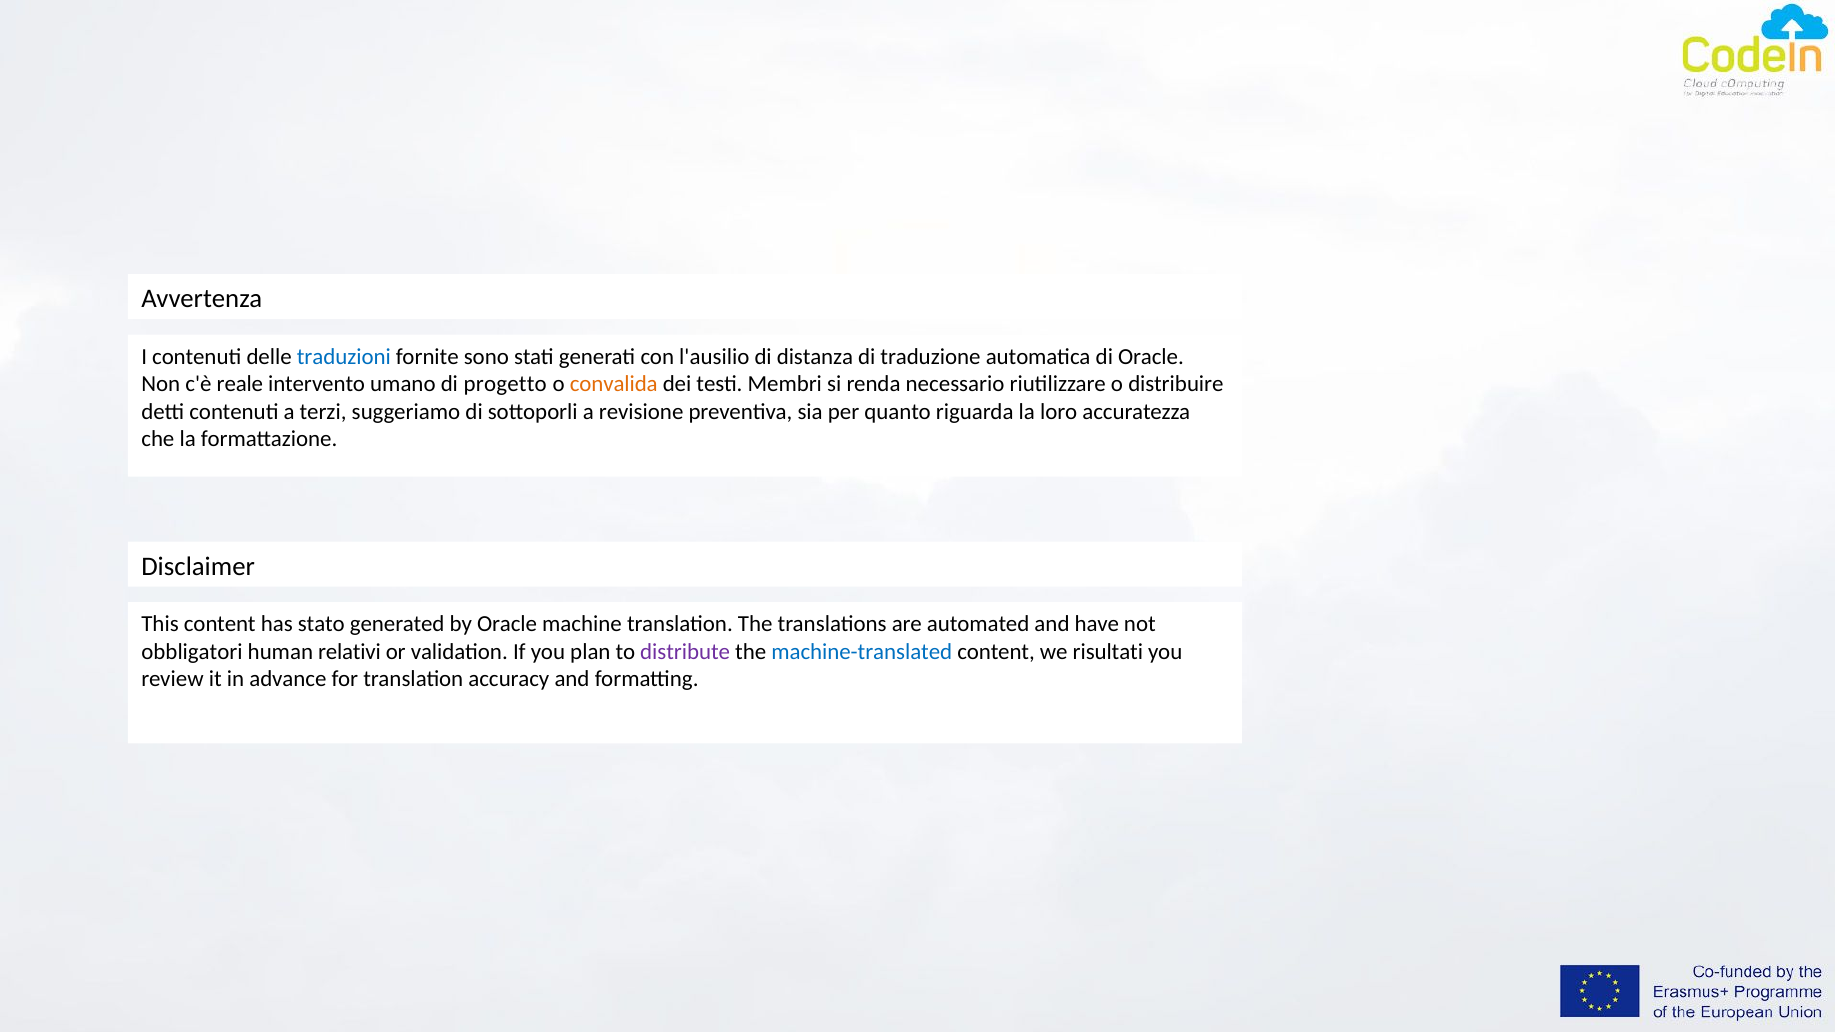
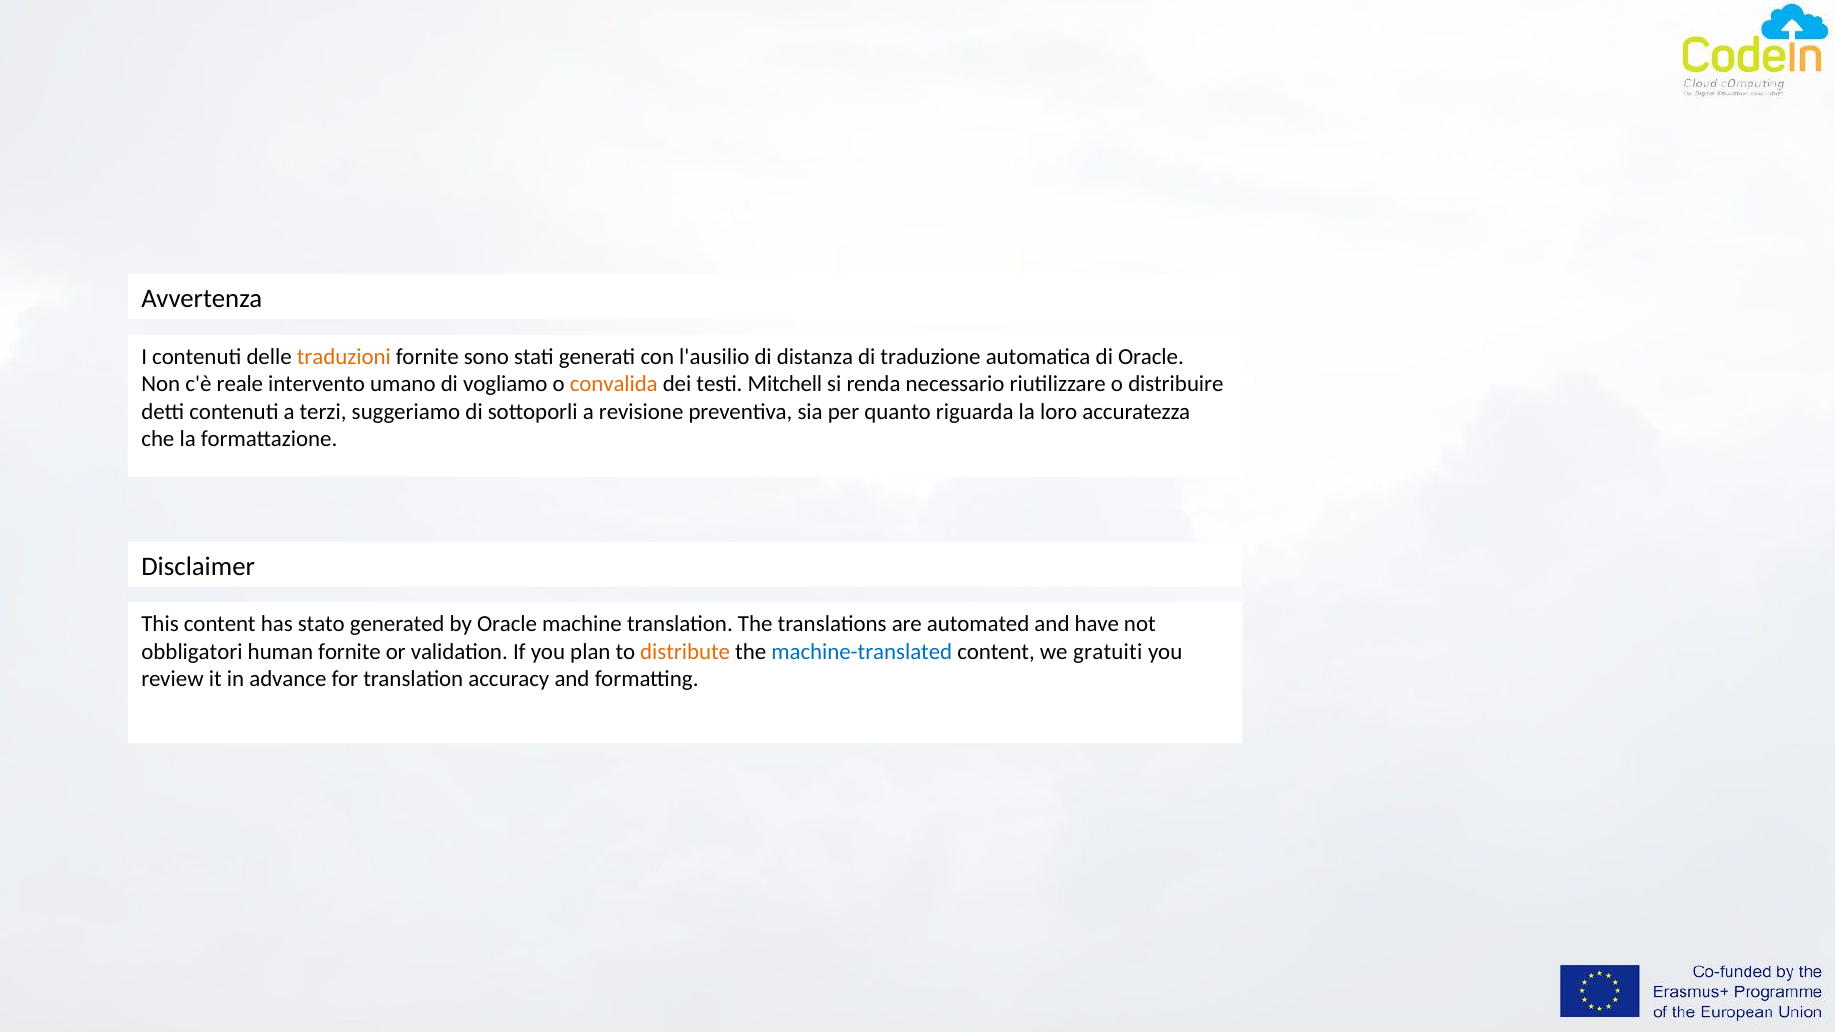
traduzioni colour: blue -> orange (344, 357)
progetto: progetto -> vogliamo (505, 384)
Membri: Membri -> Mitchell (785, 384)
human relativi: relativi -> fornite (349, 652)
distribute colour: purple -> orange (685, 652)
risultati: risultati -> gratuiti (1108, 652)
